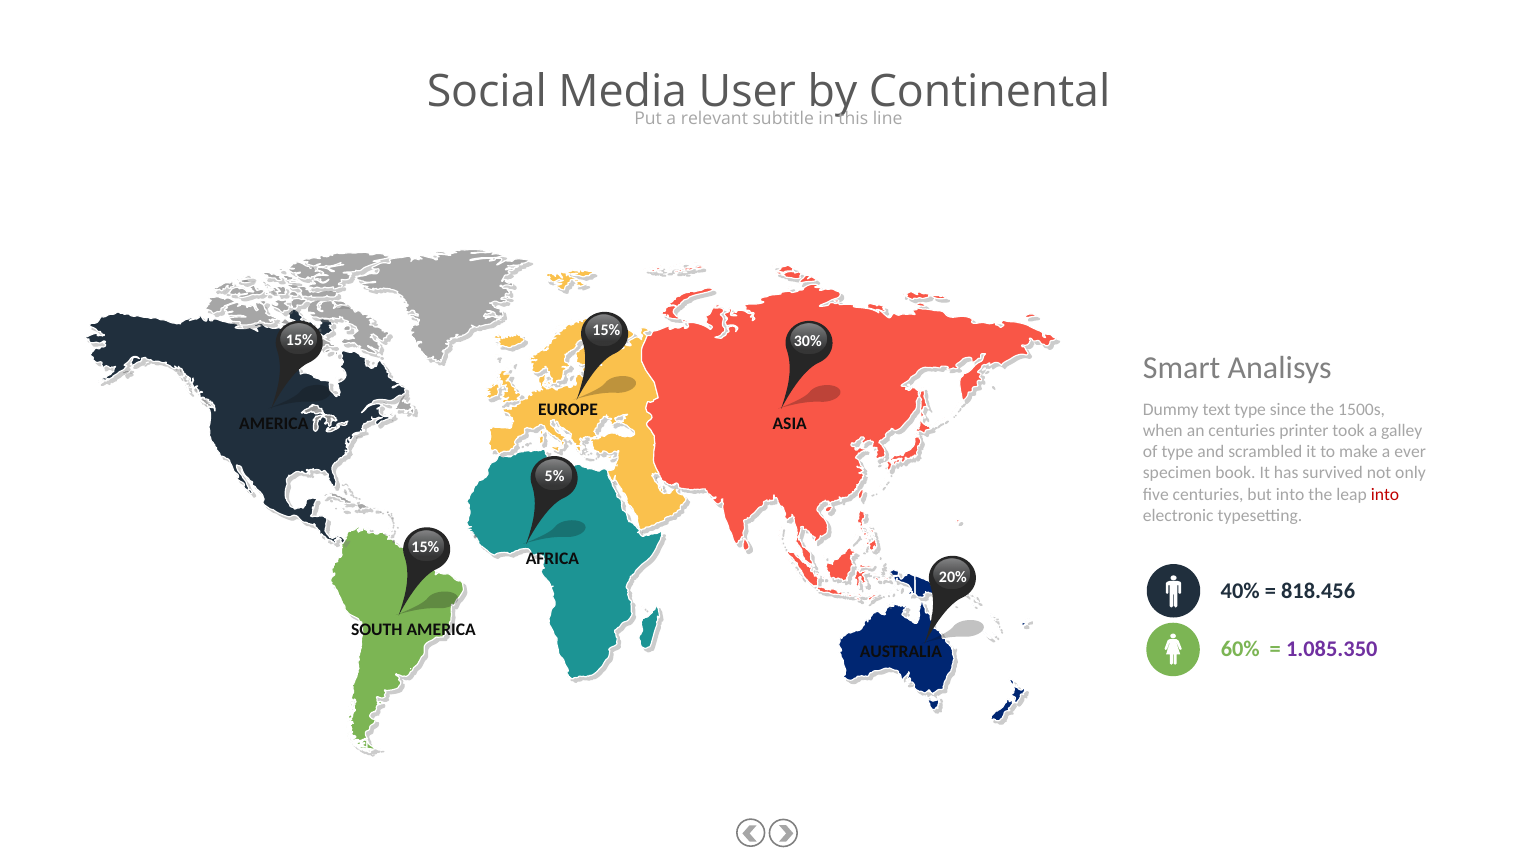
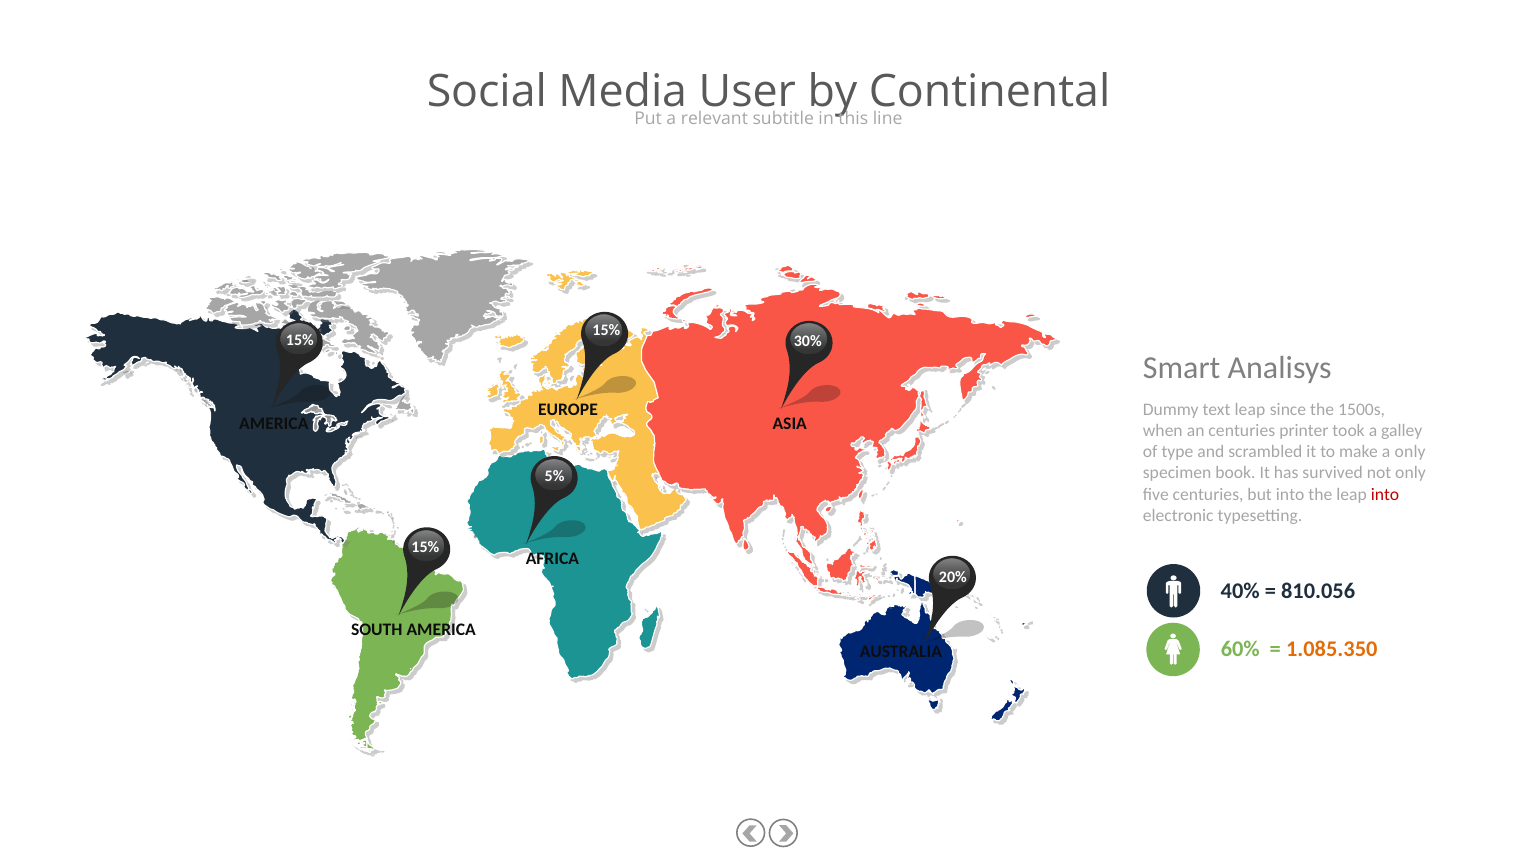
text type: type -> leap (1250, 410)
a ever: ever -> only (1410, 452)
818.456: 818.456 -> 810.056 (1318, 591)
1.085.350 colour: purple -> orange (1332, 650)
